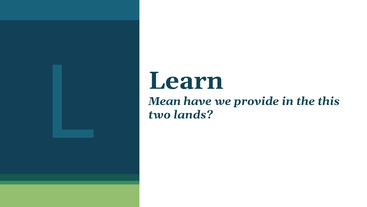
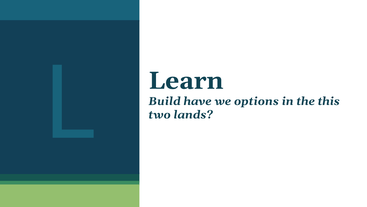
Mean: Mean -> Build (164, 101)
provide: provide -> options (256, 101)
